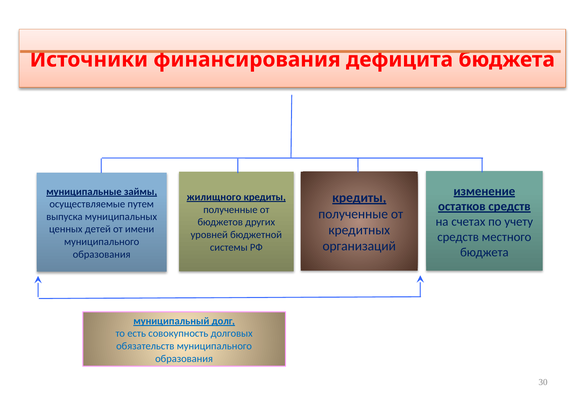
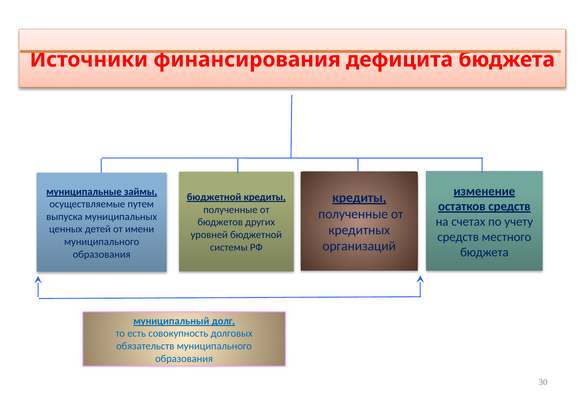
жилищного: жилищного -> бюджетной (214, 197)
